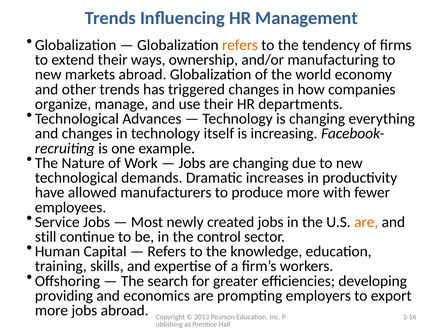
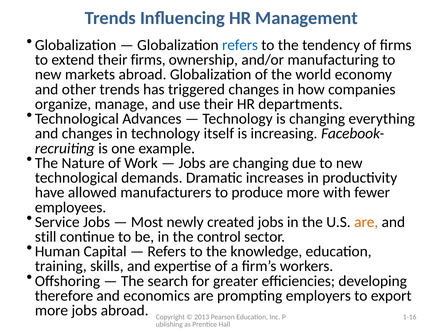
refers colour: orange -> blue (240, 45)
their ways: ways -> firms (148, 60)
providing: providing -> therefore (64, 296)
